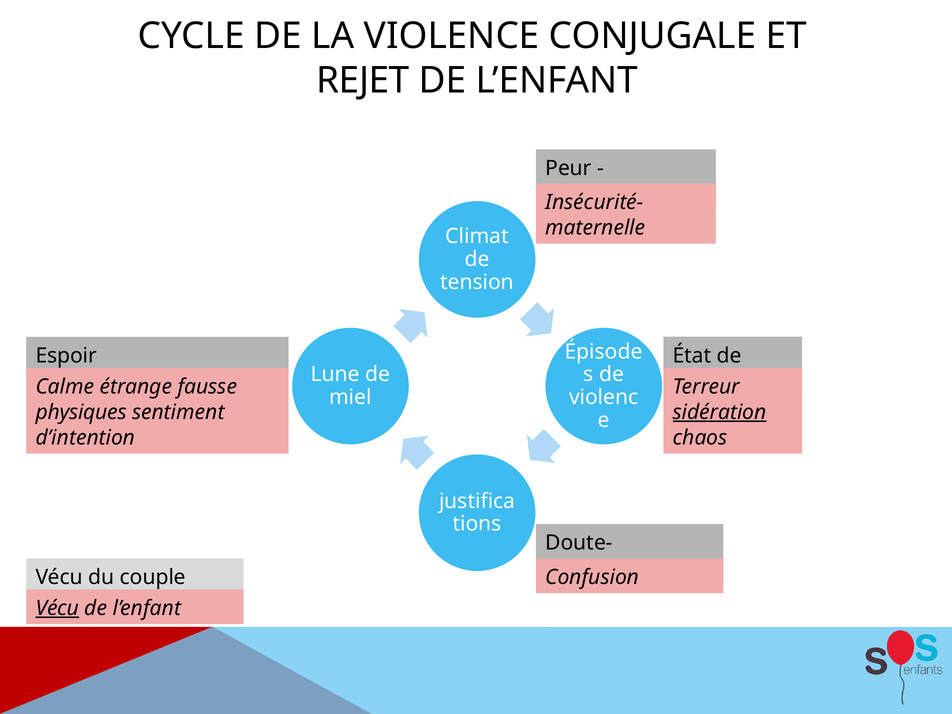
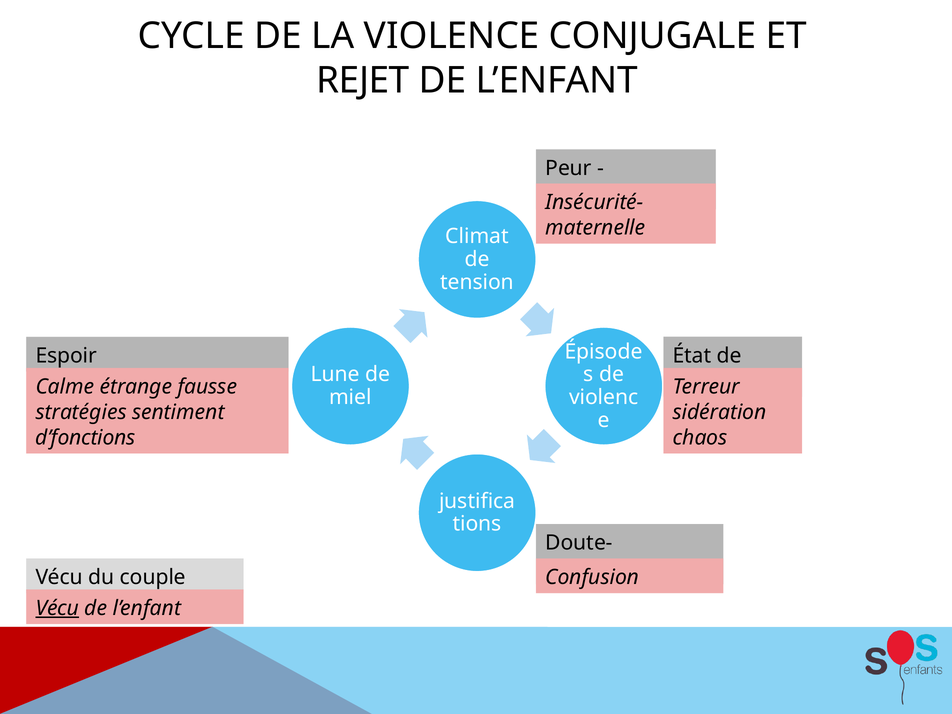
physiques: physiques -> stratégies (81, 412)
sidération underline: present -> none (720, 412)
d’intention: d’intention -> d’fonctions (85, 438)
